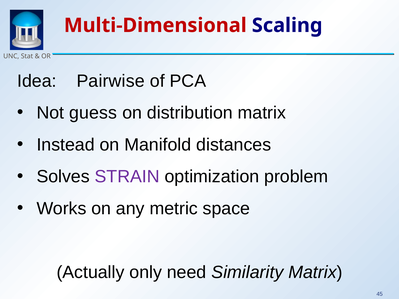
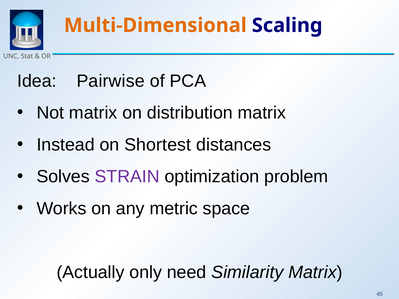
Multi-Dimensional colour: red -> orange (155, 25)
Not guess: guess -> matrix (93, 113)
Manifold: Manifold -> Shortest (158, 145)
